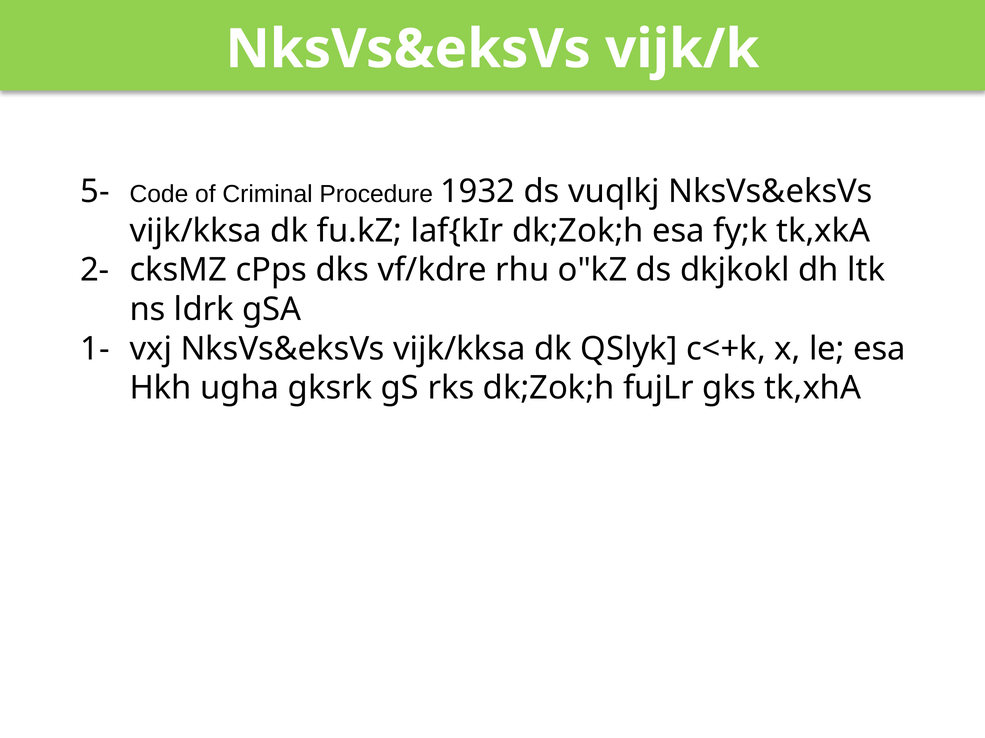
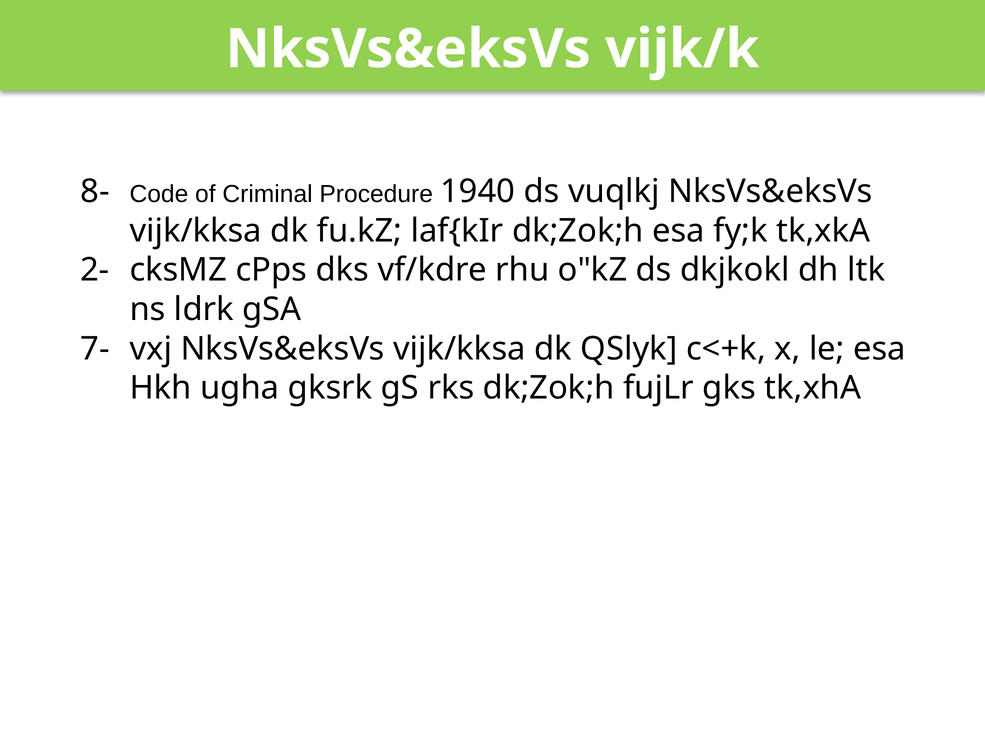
5-: 5- -> 8- (95, 192)
1932: 1932 -> 1940 (478, 192)
1-: 1- -> 7- (95, 349)
